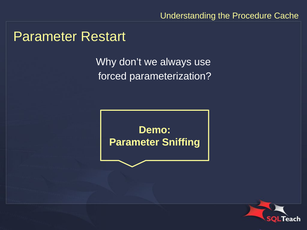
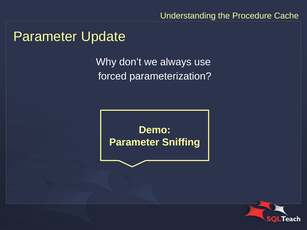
Restart: Restart -> Update (103, 37)
